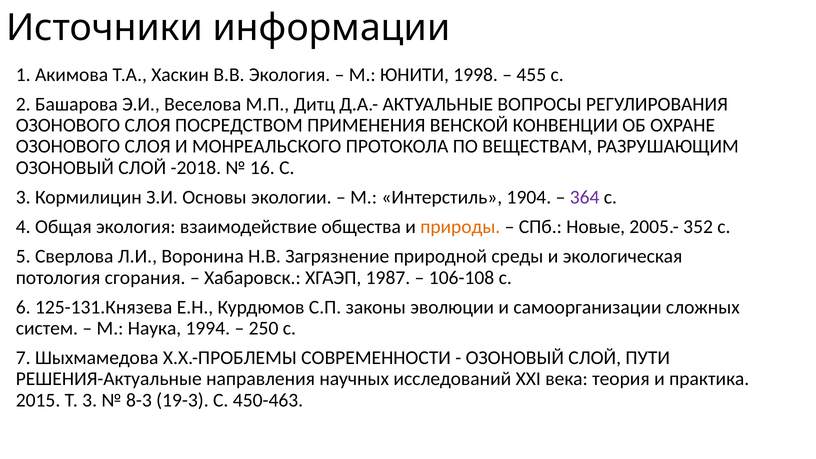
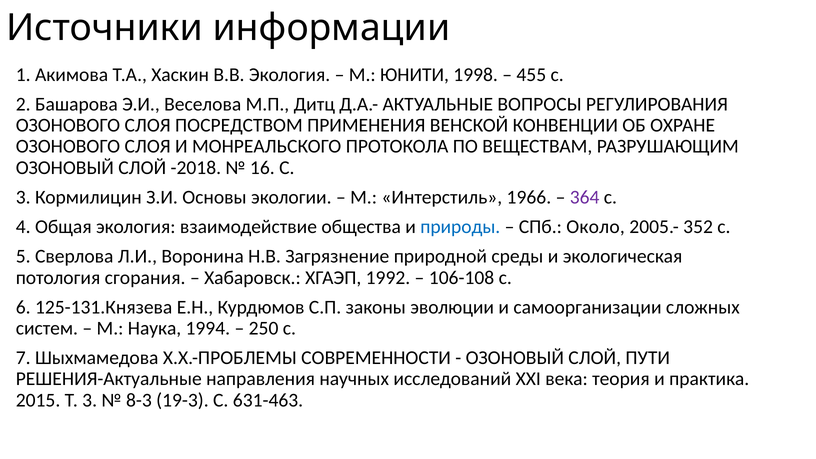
1904: 1904 -> 1966 (529, 197)
природы colour: orange -> blue (460, 227)
Новые: Новые -> Около (596, 227)
1987: 1987 -> 1992 (388, 278)
450-463: 450-463 -> 631-463 (268, 400)
